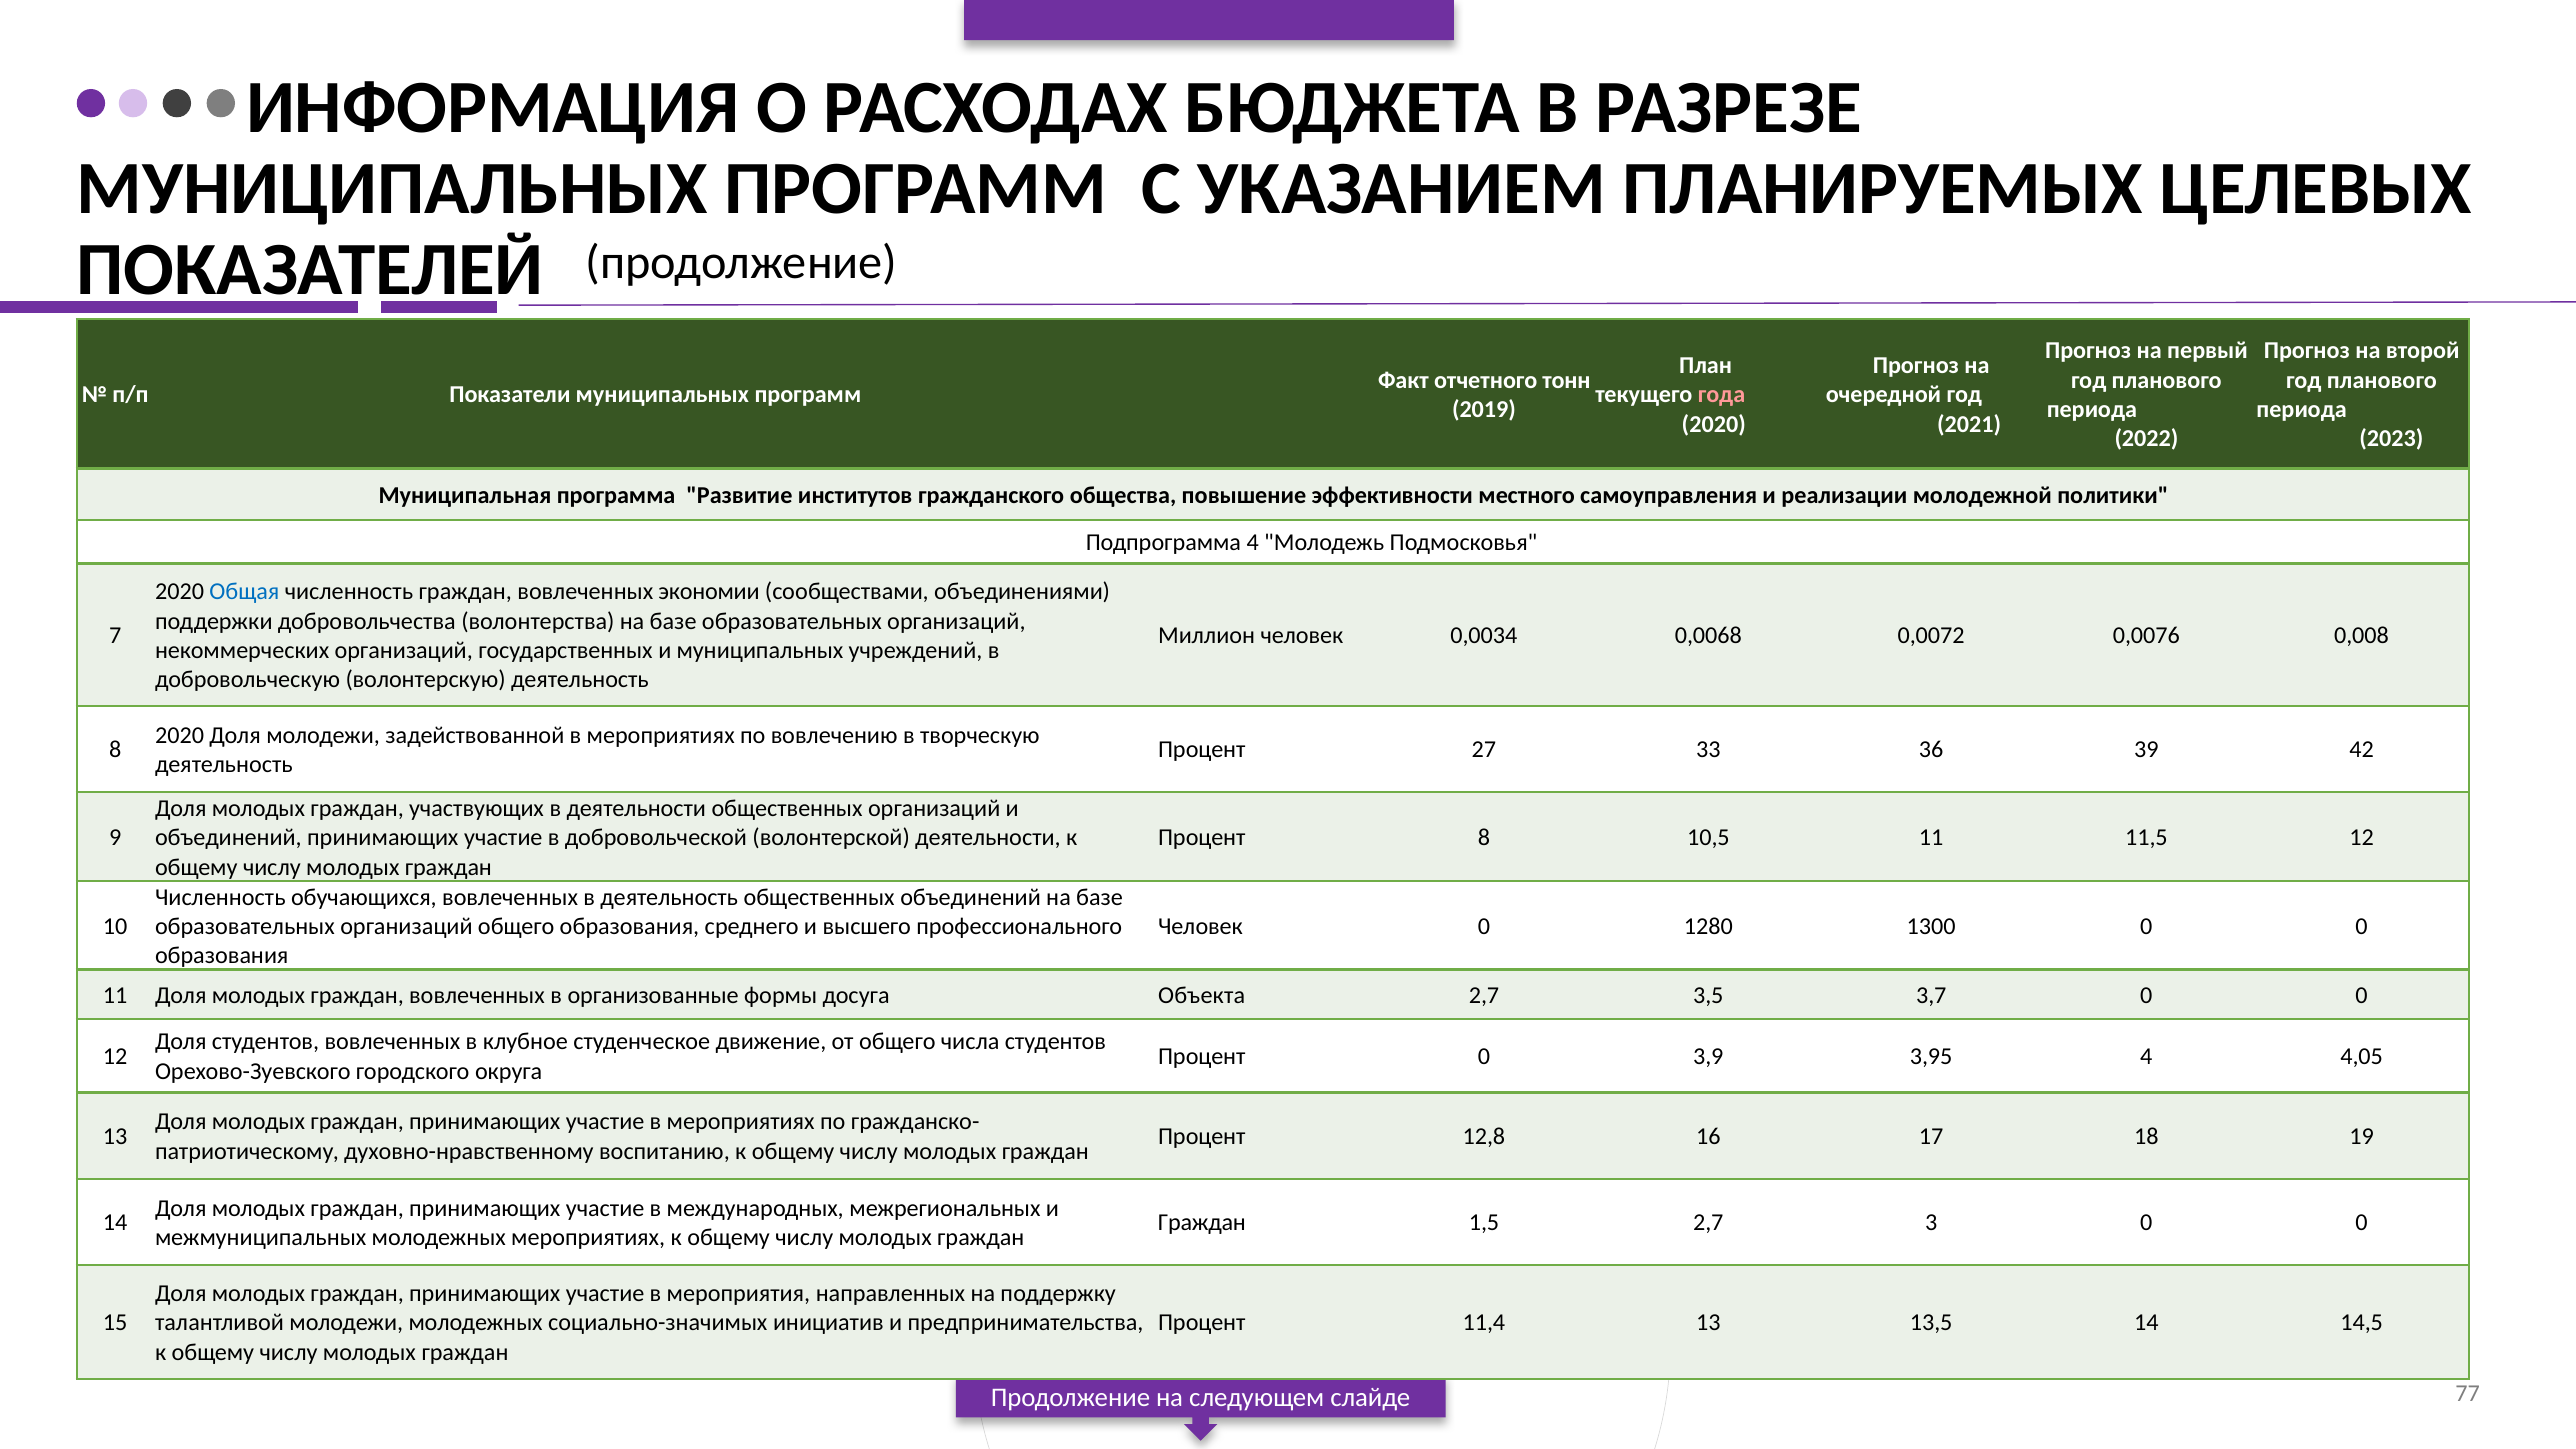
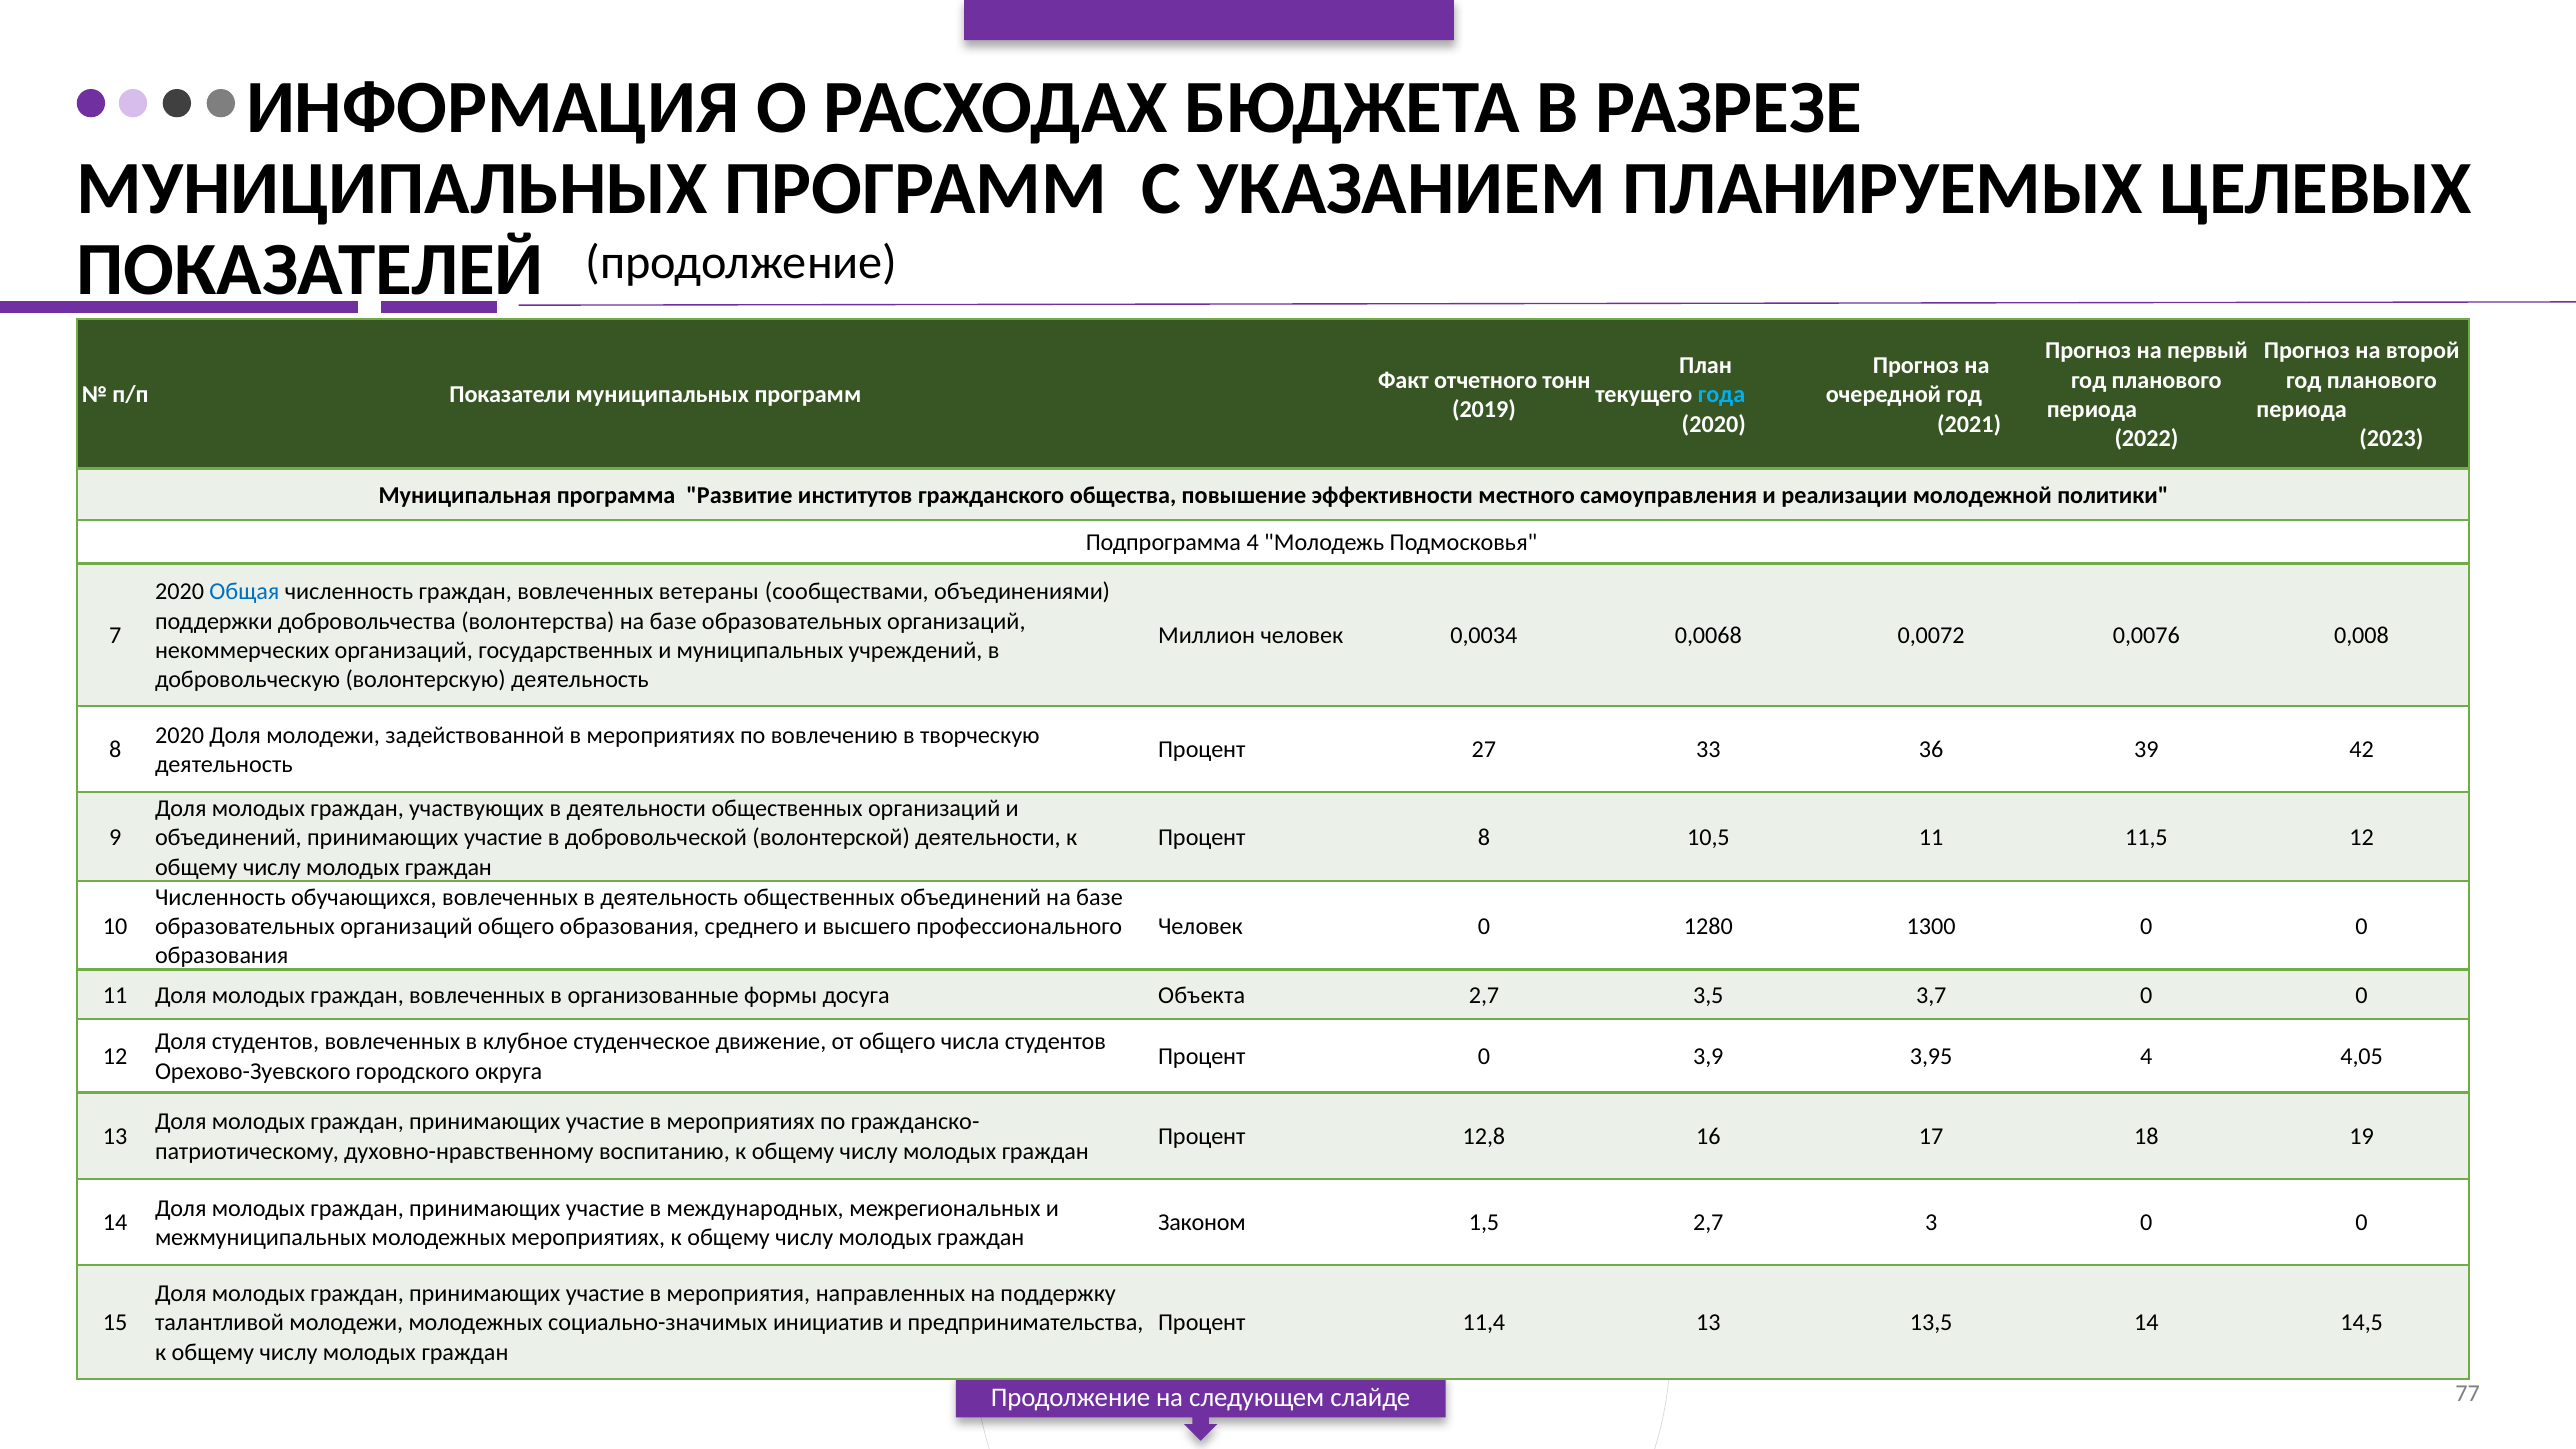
года colour: pink -> light blue (1721, 395)
экономии: экономии -> ветераны (709, 592)
Граждан: Граждан -> Законом (1202, 1223)
